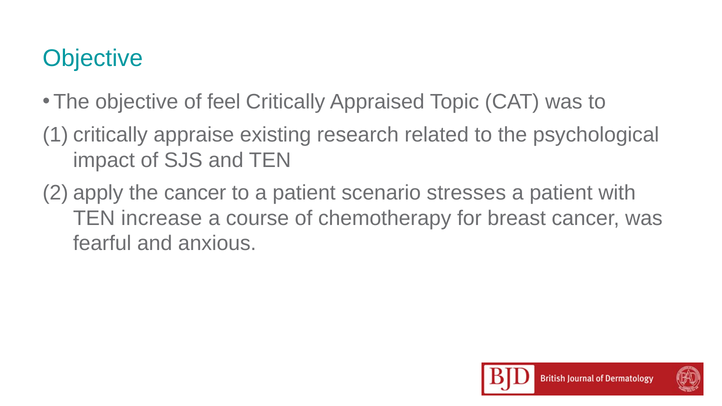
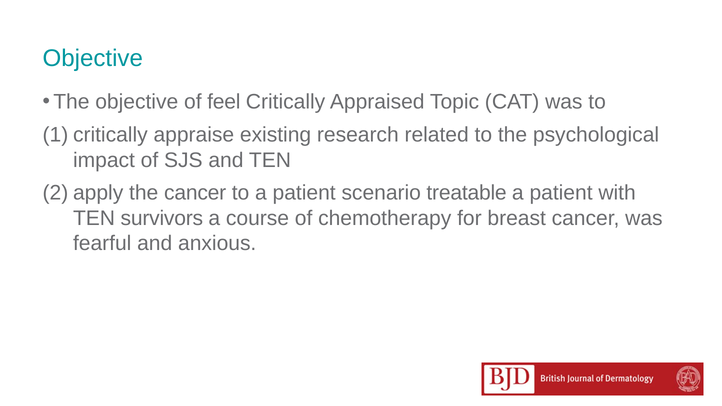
stresses: stresses -> treatable (467, 193)
increase: increase -> survivors (162, 218)
